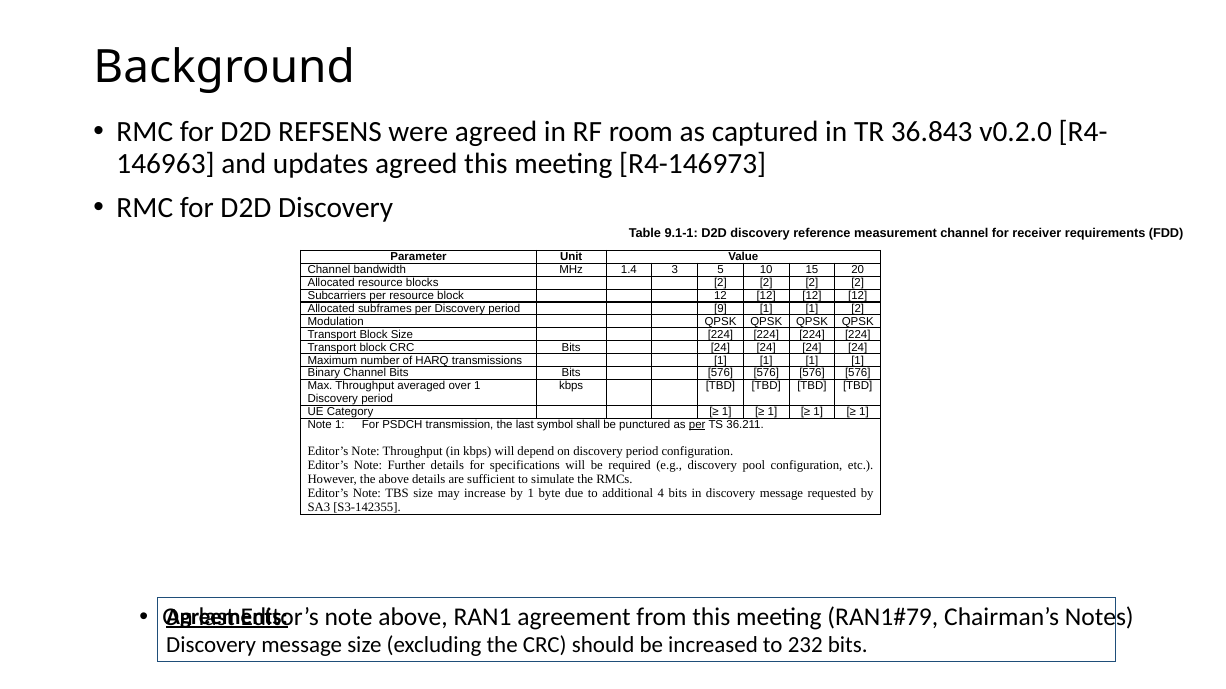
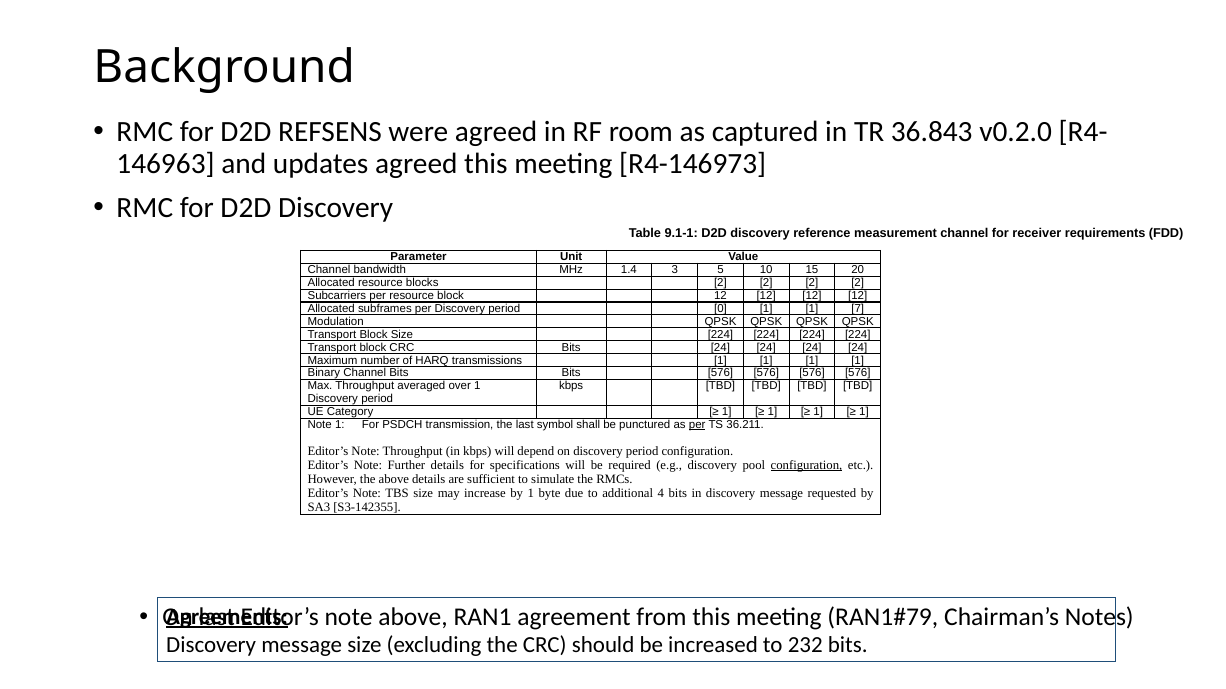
9: 9 -> 0 (720, 309)
1 2: 2 -> 7 (858, 309)
configuration underline: none -> present (806, 465)
